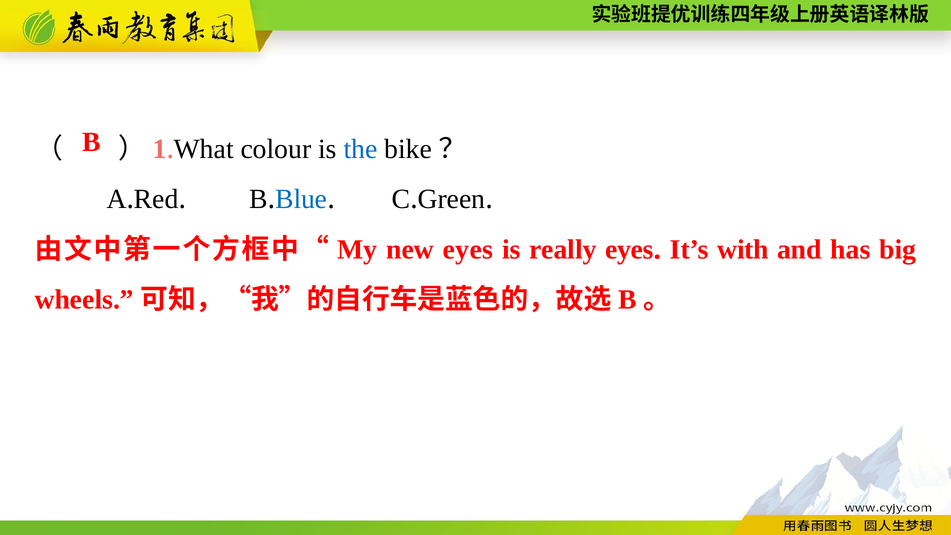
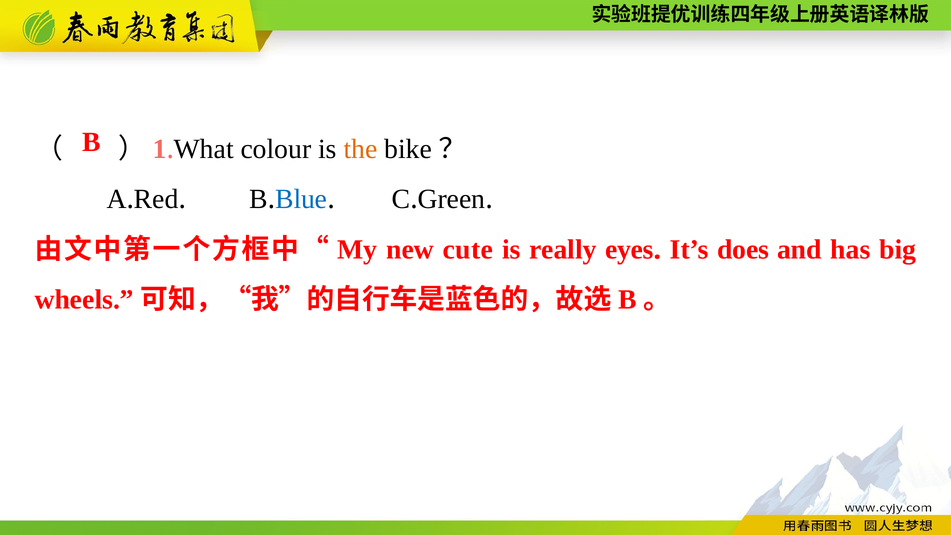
the colour: blue -> orange (360, 149)
new eyes: eyes -> cute (468, 250)
with: with -> does (743, 250)
